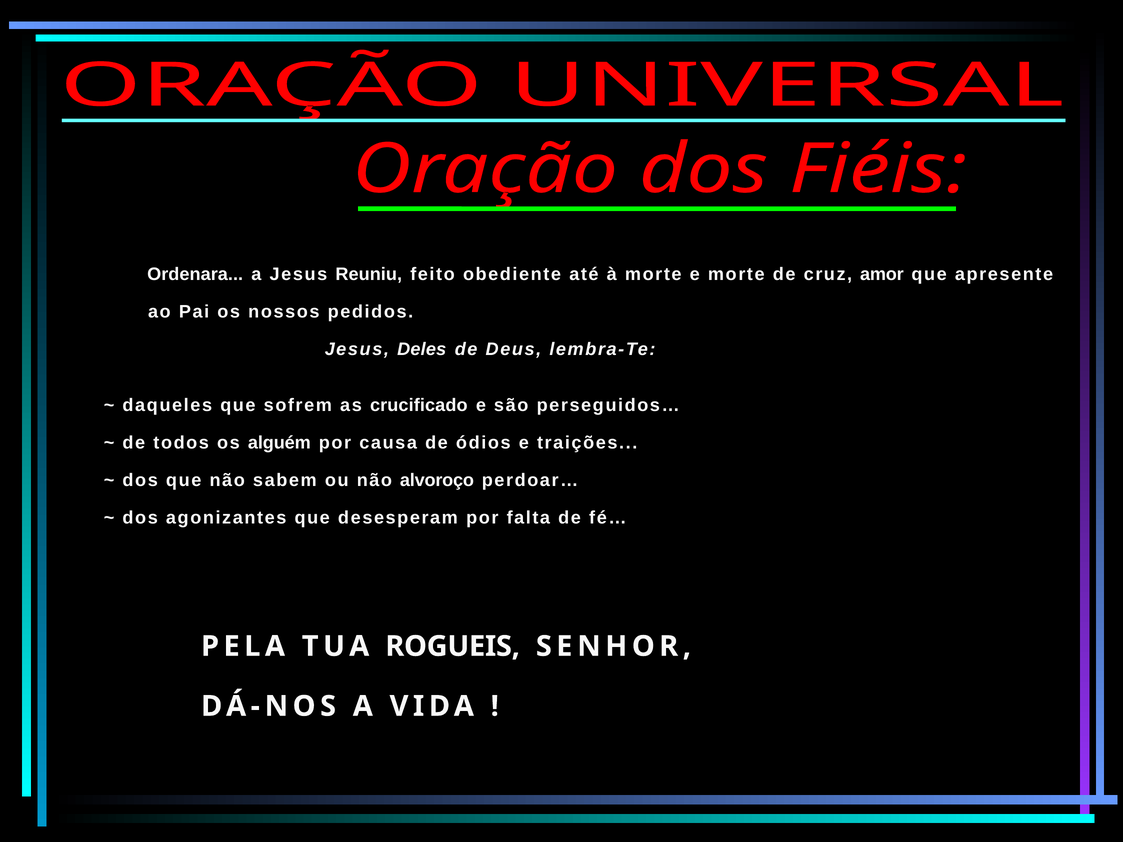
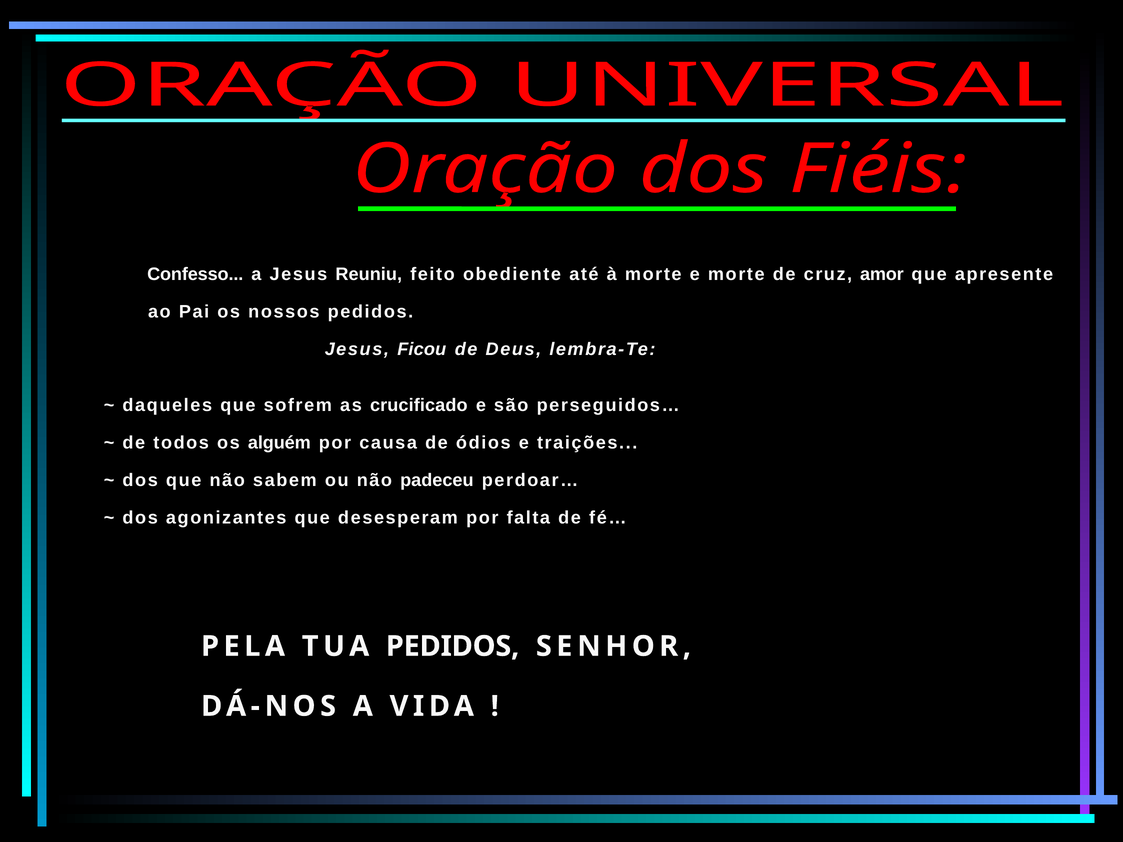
Ordenara: Ordenara -> Confesso (195, 275)
Deles: Deles -> Ficou (422, 349)
alvoroço: alvoroço -> padeceu (437, 480)
TUA ROGUEIS: ROGUEIS -> PEDIDOS (453, 646)
